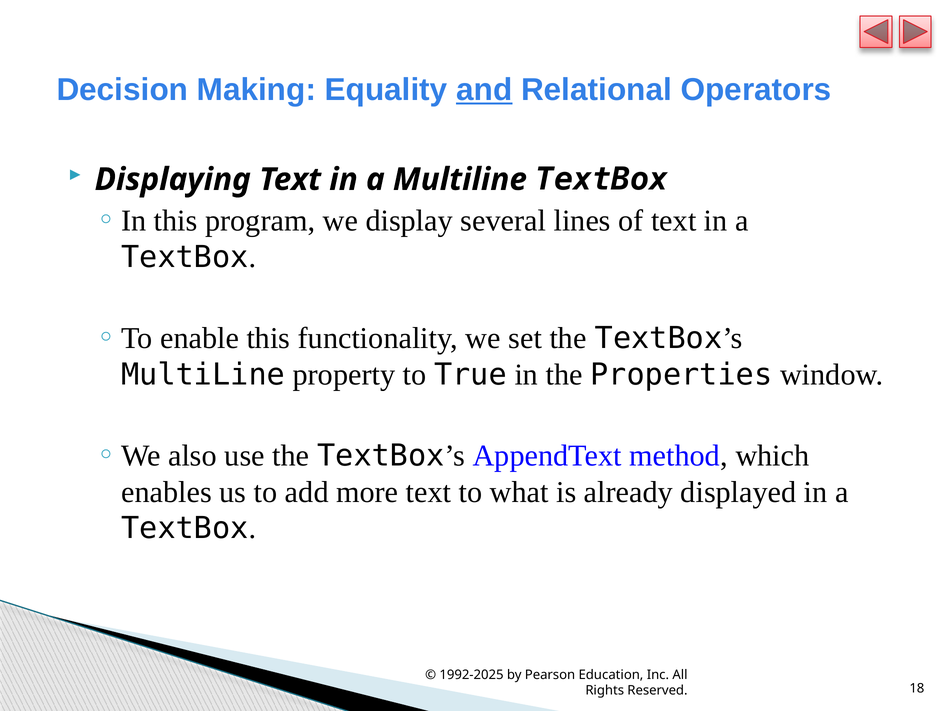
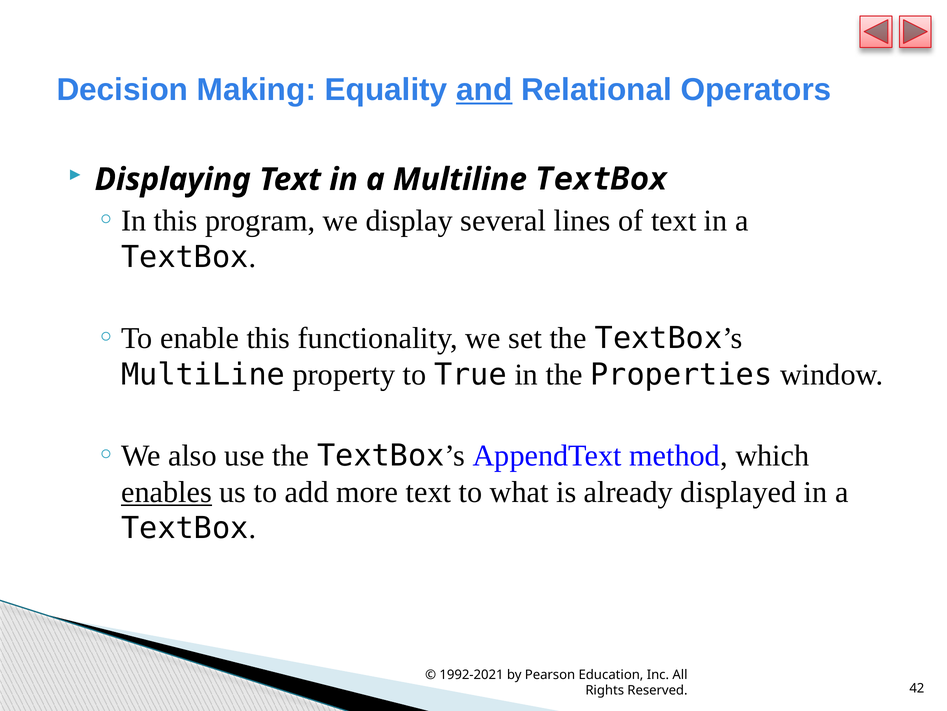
enables underline: none -> present (166, 492)
1992-2025: 1992-2025 -> 1992-2021 (471, 674)
18: 18 -> 42 (917, 688)
